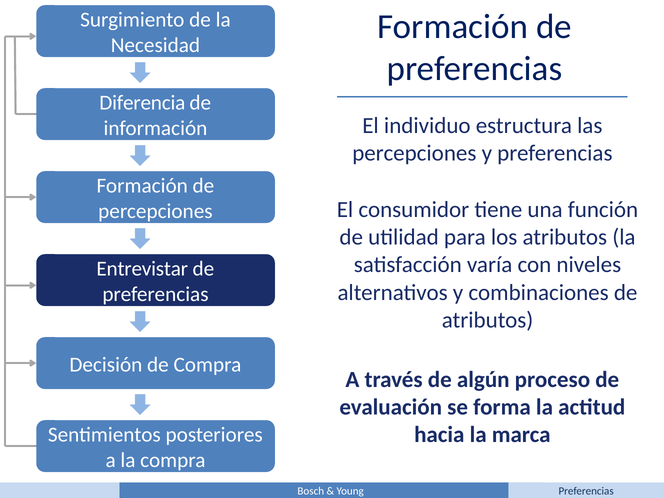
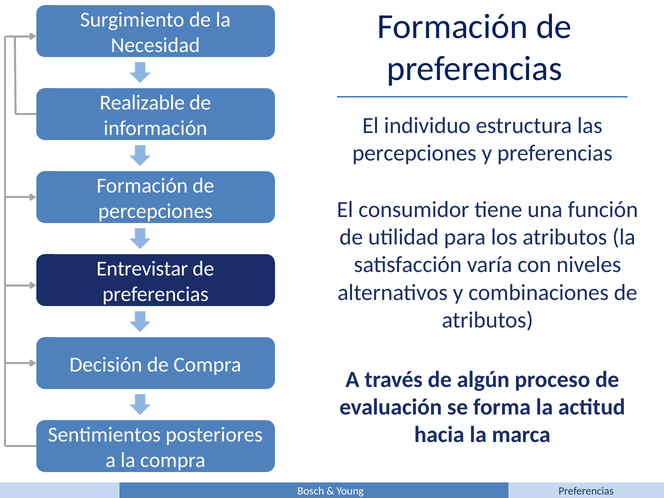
Diferencia: Diferencia -> Realizable (142, 103)
